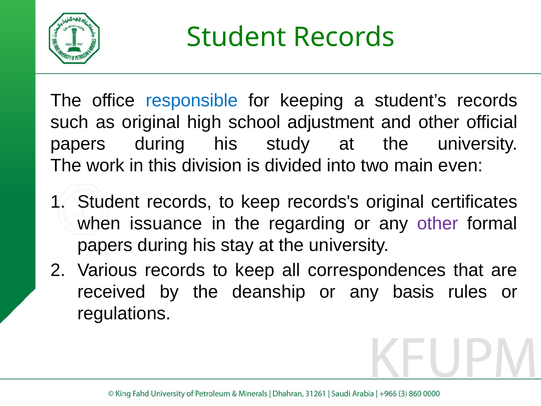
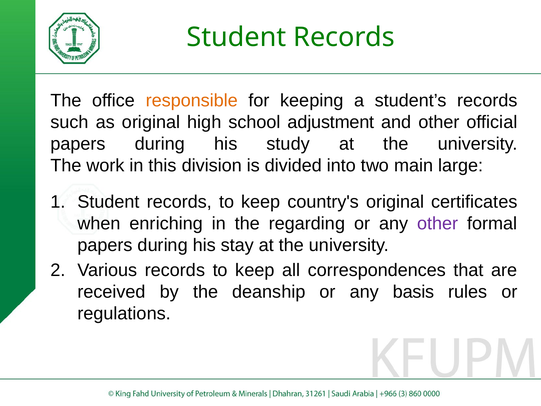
responsible colour: blue -> orange (192, 100)
even: even -> large (461, 165)
records's: records's -> country's (323, 202)
issuance: issuance -> enriching (166, 223)
